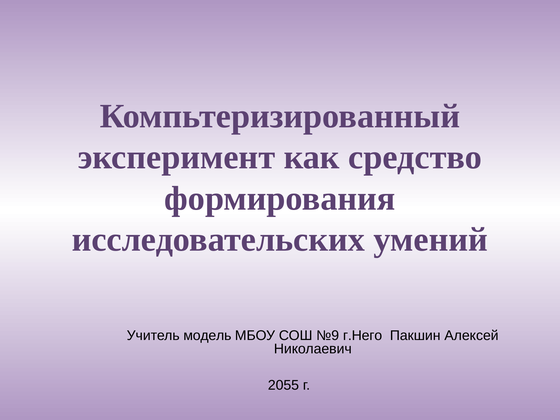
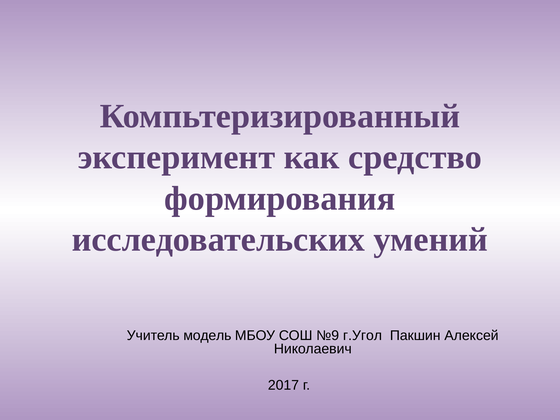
г.Него: г.Него -> г.Угол (363, 336)
2055: 2055 -> 2017 (283, 385)
